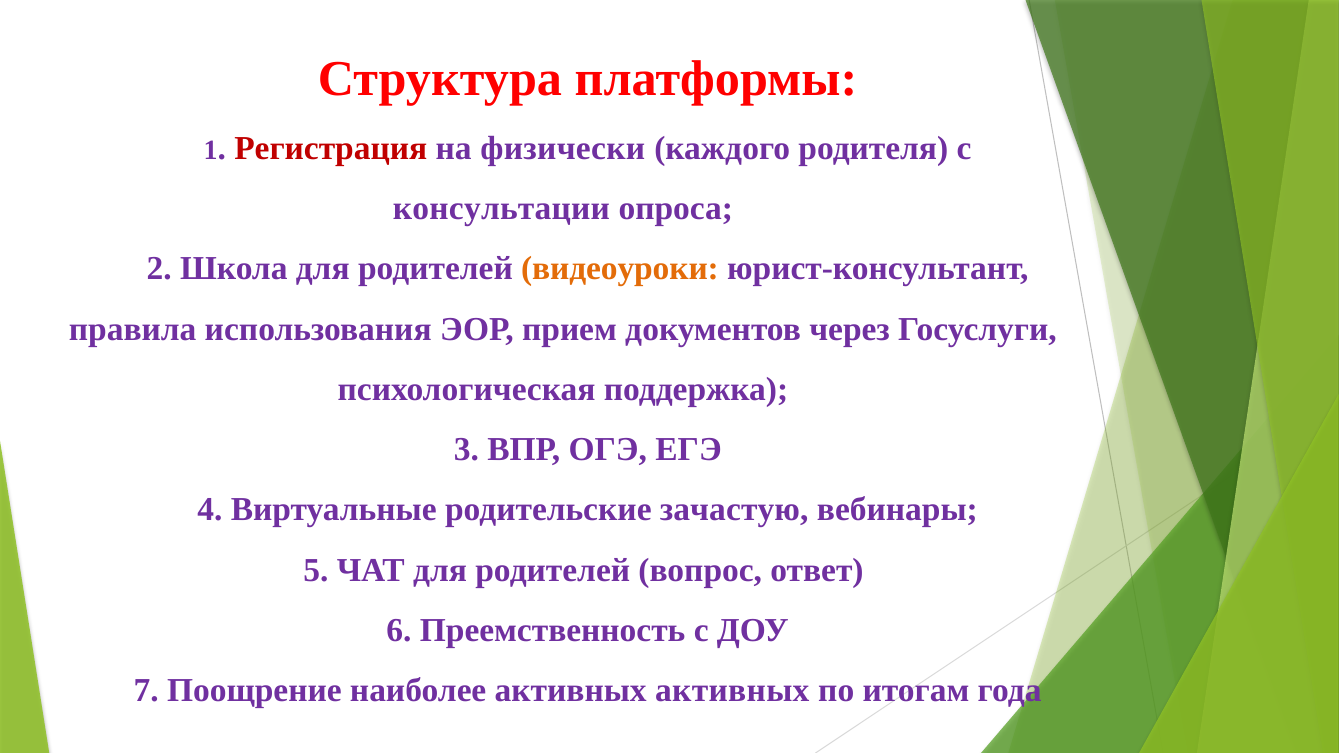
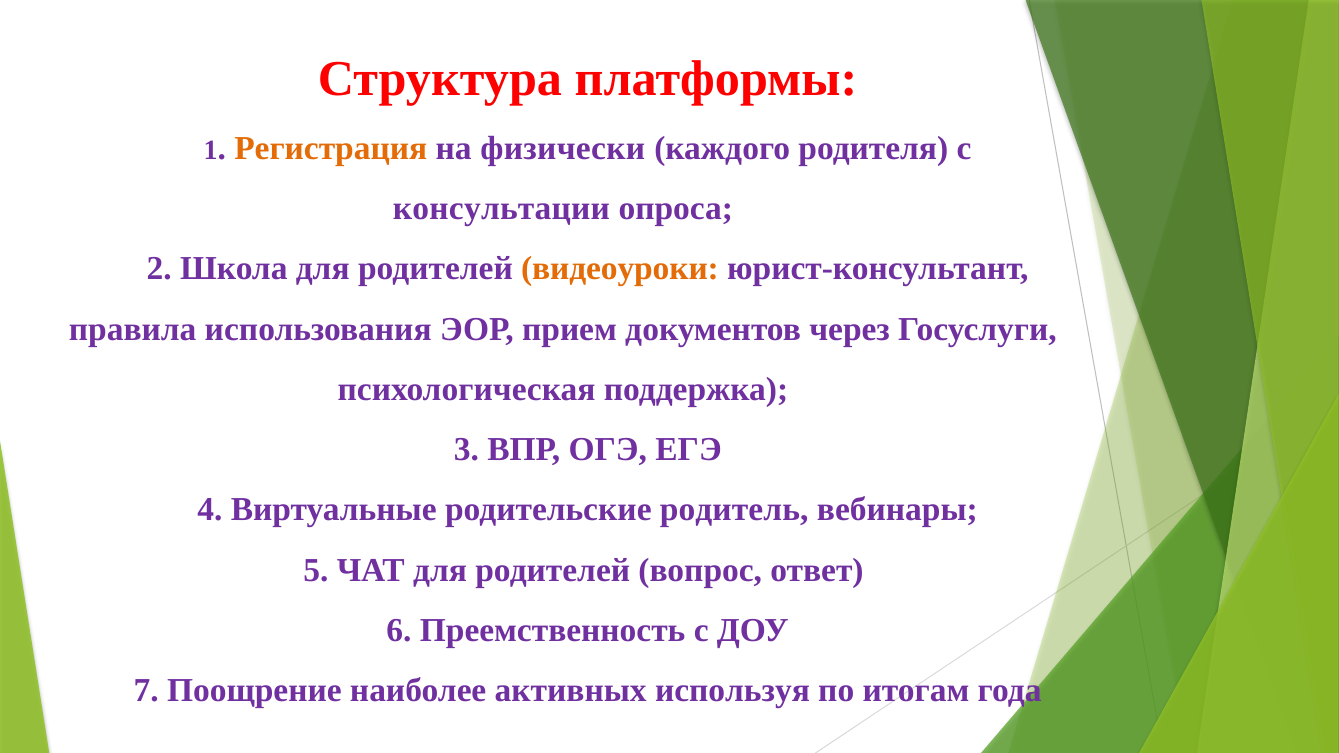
Регистрация colour: red -> orange (331, 148)
зачастую: зачастую -> родитель (734, 510)
активных активных: активных -> используя (732, 691)
